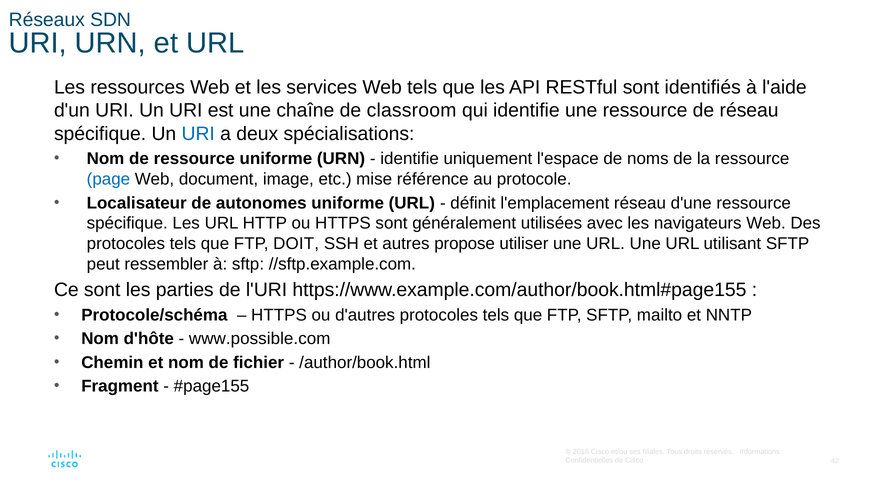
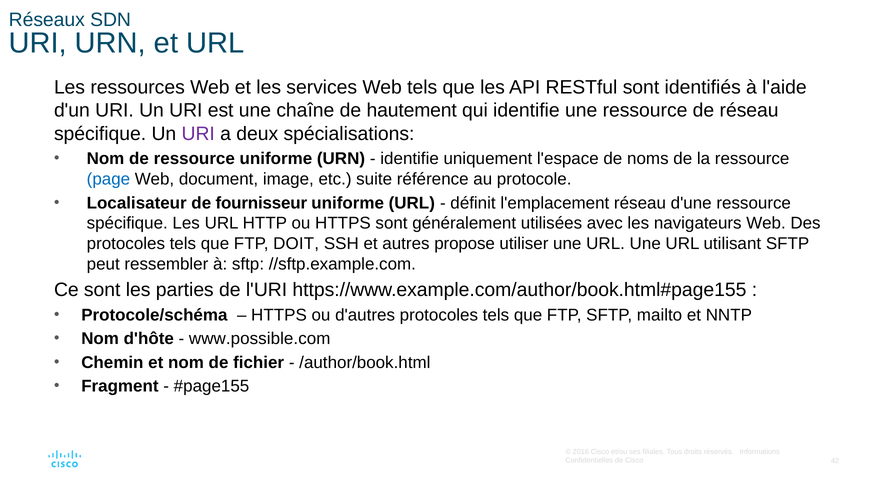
classroom: classroom -> hautement (412, 110)
URI colour: blue -> purple (198, 134)
mise: mise -> suite (374, 179)
autonomes: autonomes -> fournisseur (261, 203)
